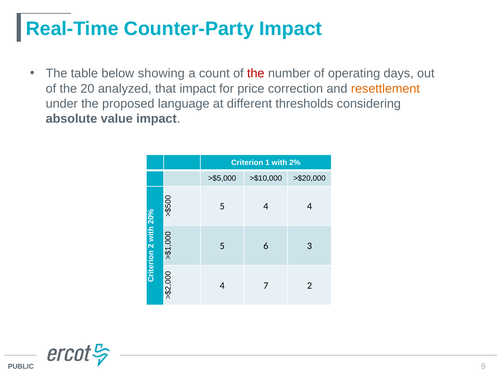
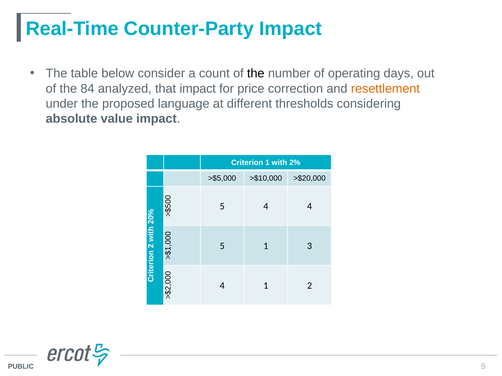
showing: showing -> consider (161, 74)
the colour: red -> black (256, 74)
20: 20 -> 84 (87, 89)
5 6: 6 -> 1 (266, 246)
4 7: 7 -> 1 (266, 286)
